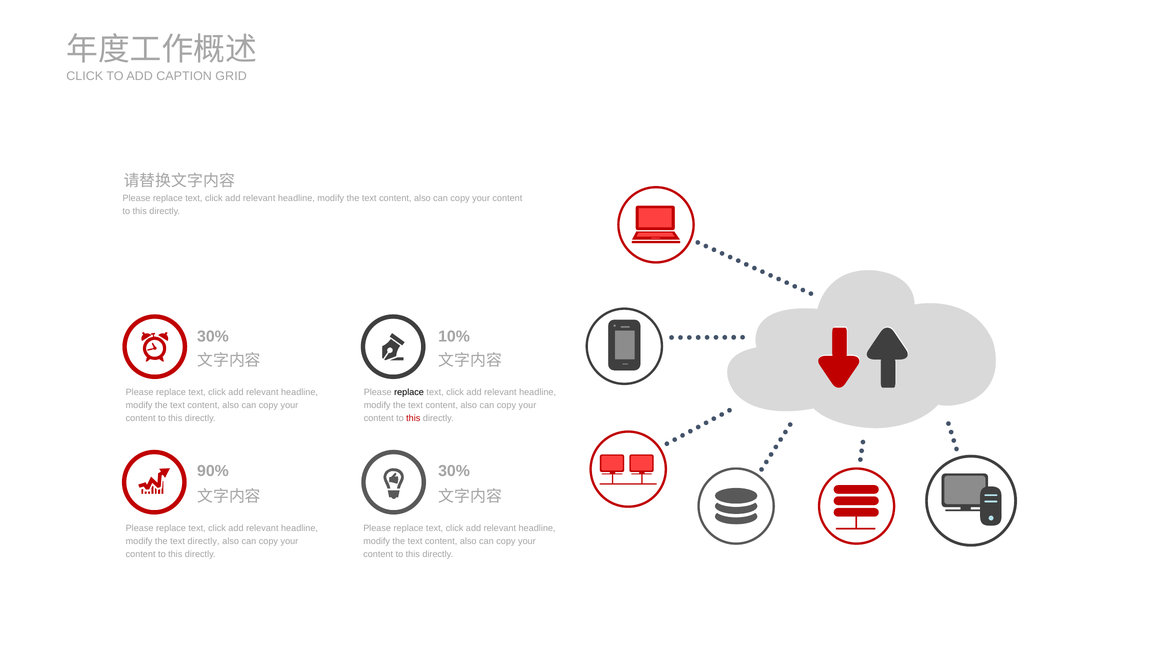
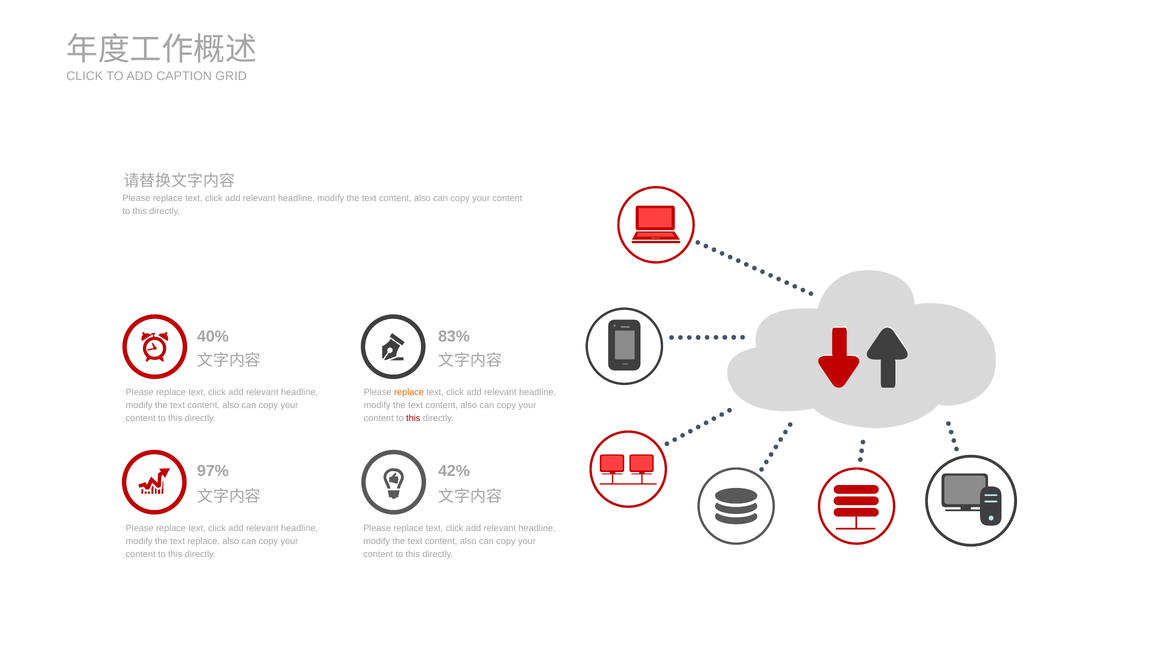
30%: 30% -> 40% (213, 336)
10%: 10% -> 83% (454, 336)
replace colour: black -> orange (409, 392)
90%: 90% -> 97% (213, 471)
30%: 30% -> 42% (454, 471)
text directly: directly -> replace (204, 542)
